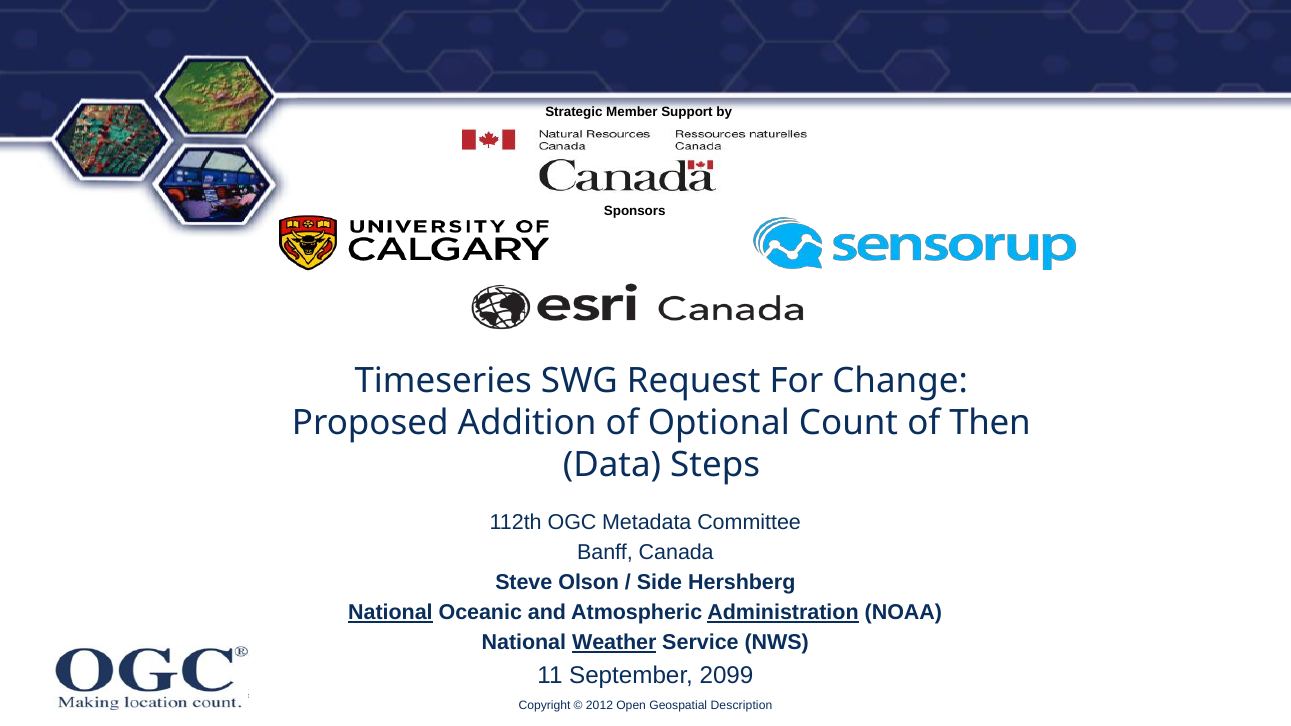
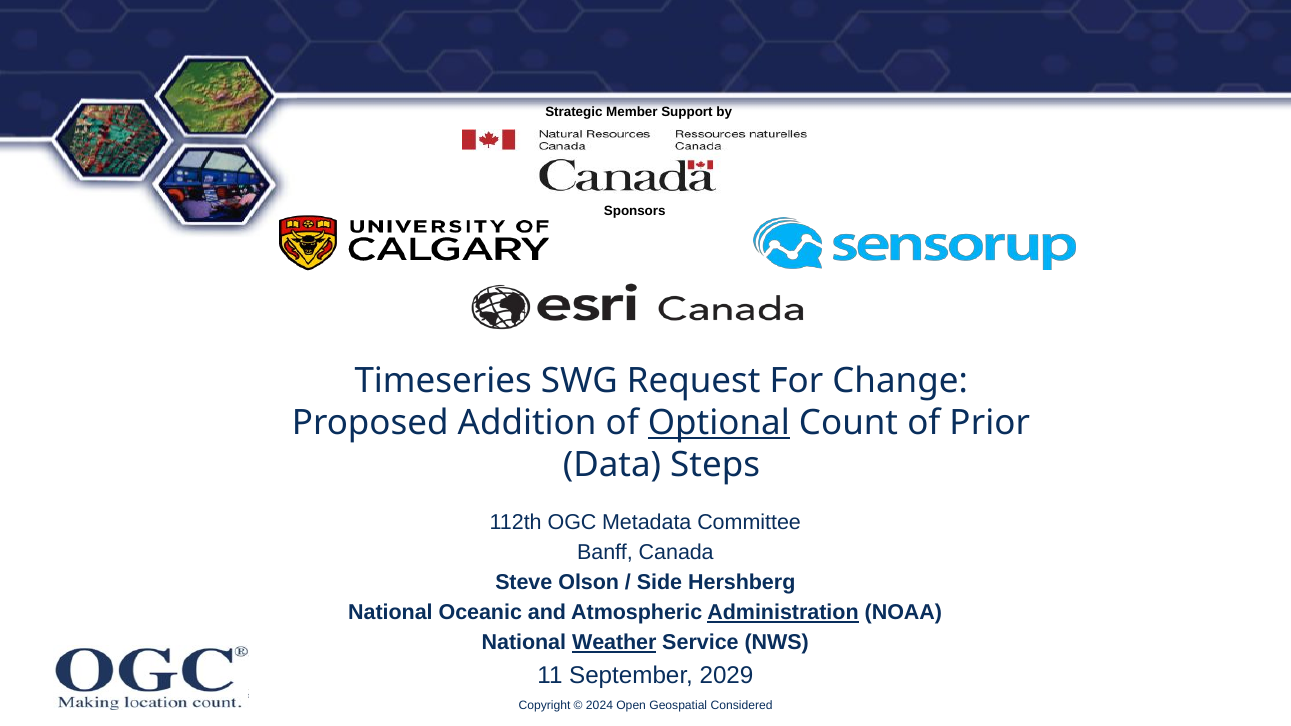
Optional underline: none -> present (719, 423)
Then: Then -> Prior (990, 423)
National underline: present -> none (390, 613)
2099: 2099 -> 2029 (727, 675)
2012: 2012 -> 2024 (600, 706)
Description: Description -> Considered (742, 706)
